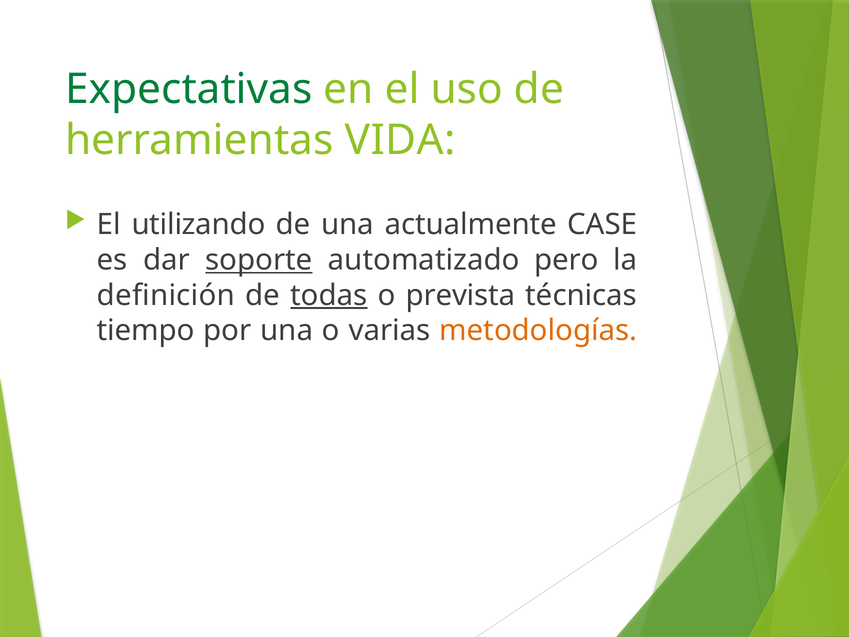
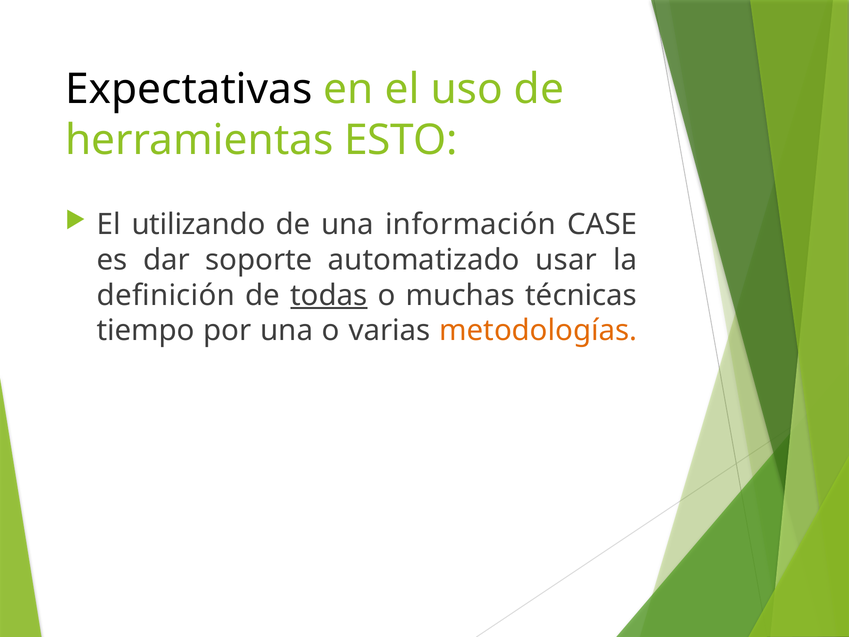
Expectativas colour: green -> black (189, 89)
VIDA: VIDA -> ESTO (401, 140)
actualmente: actualmente -> información (471, 225)
soporte underline: present -> none (259, 260)
pero: pero -> usar (566, 260)
prevista: prevista -> muchas (460, 295)
